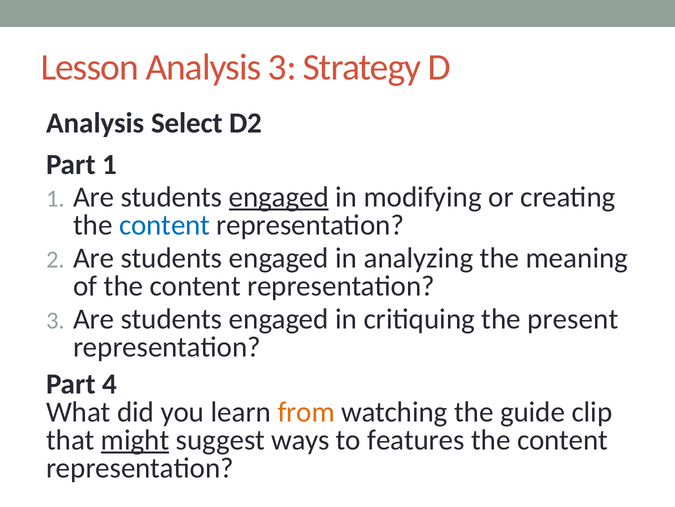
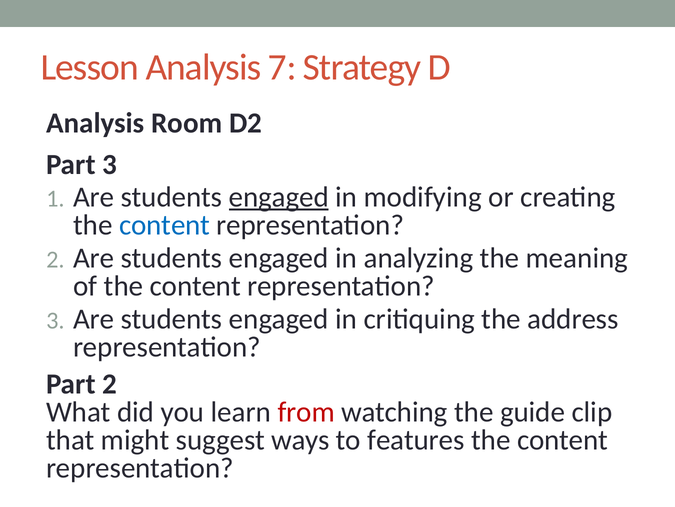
Analysis 3: 3 -> 7 (282, 67)
Select: Select -> Room (187, 123)
Part 1: 1 -> 3 (110, 164)
present: present -> address (573, 319)
Part 4: 4 -> 2 (110, 384)
from colour: orange -> red (306, 412)
might underline: present -> none (135, 439)
